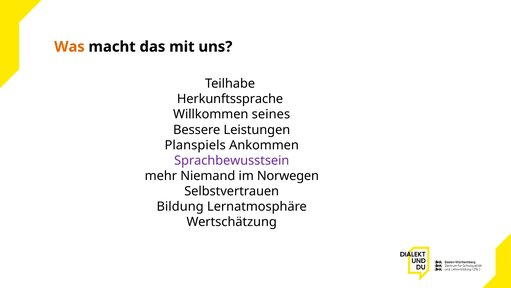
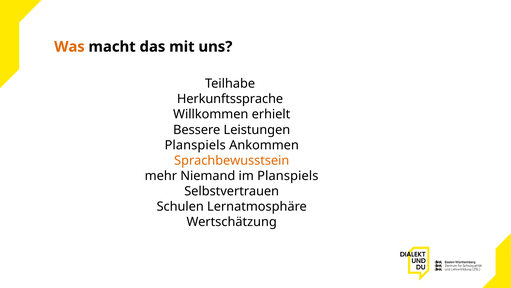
seines: seines -> erhielt (271, 114)
Sprachbewusstsein colour: purple -> orange (232, 160)
im Norwegen: Norwegen -> Planspiels (288, 176)
Bildung: Bildung -> Schulen (180, 206)
